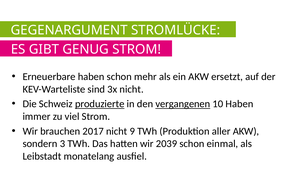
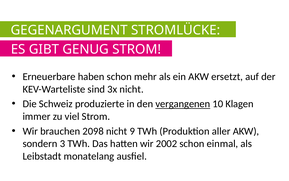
produzierte underline: present -> none (100, 104)
10 Haben: Haben -> Klagen (239, 104)
2017: 2017 -> 2098 (93, 131)
2039: 2039 -> 2002 (167, 143)
